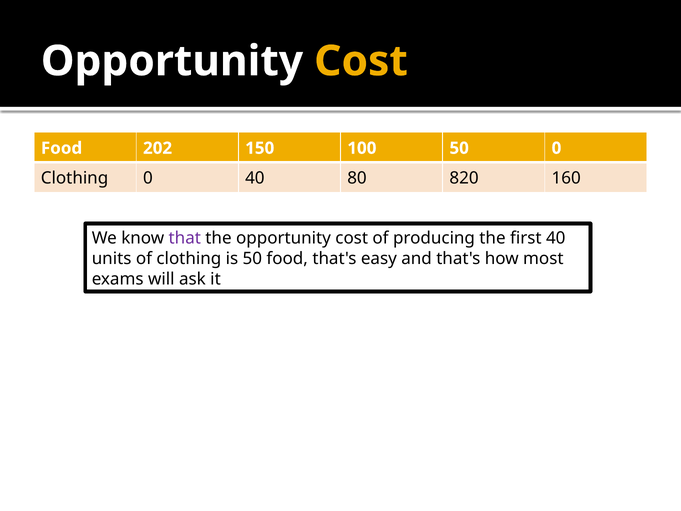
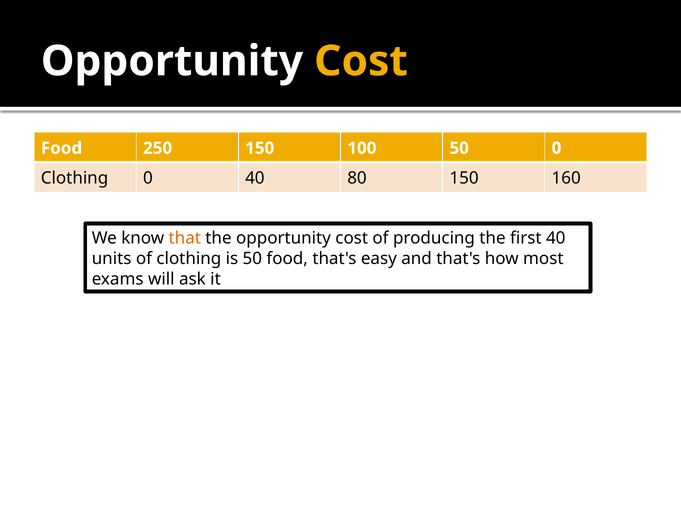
202: 202 -> 250 (158, 148)
80 820: 820 -> 150 (464, 178)
that colour: purple -> orange (185, 238)
